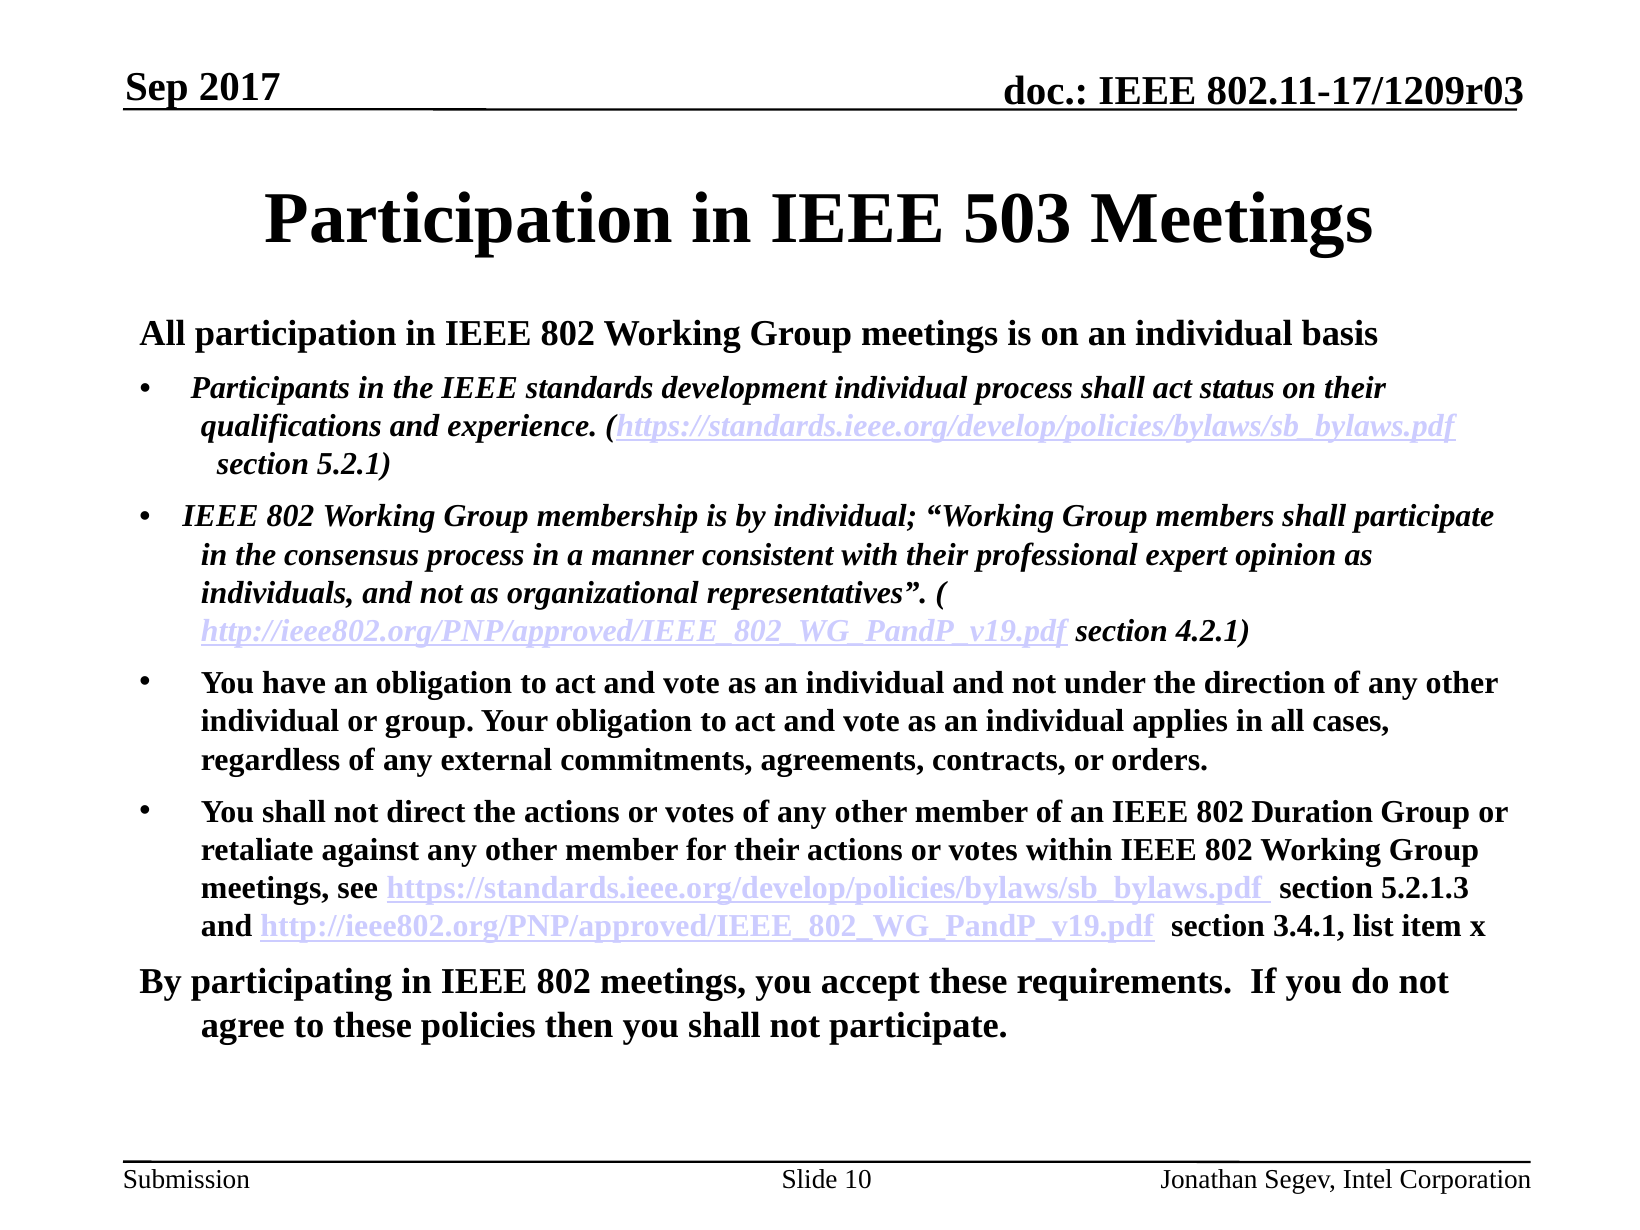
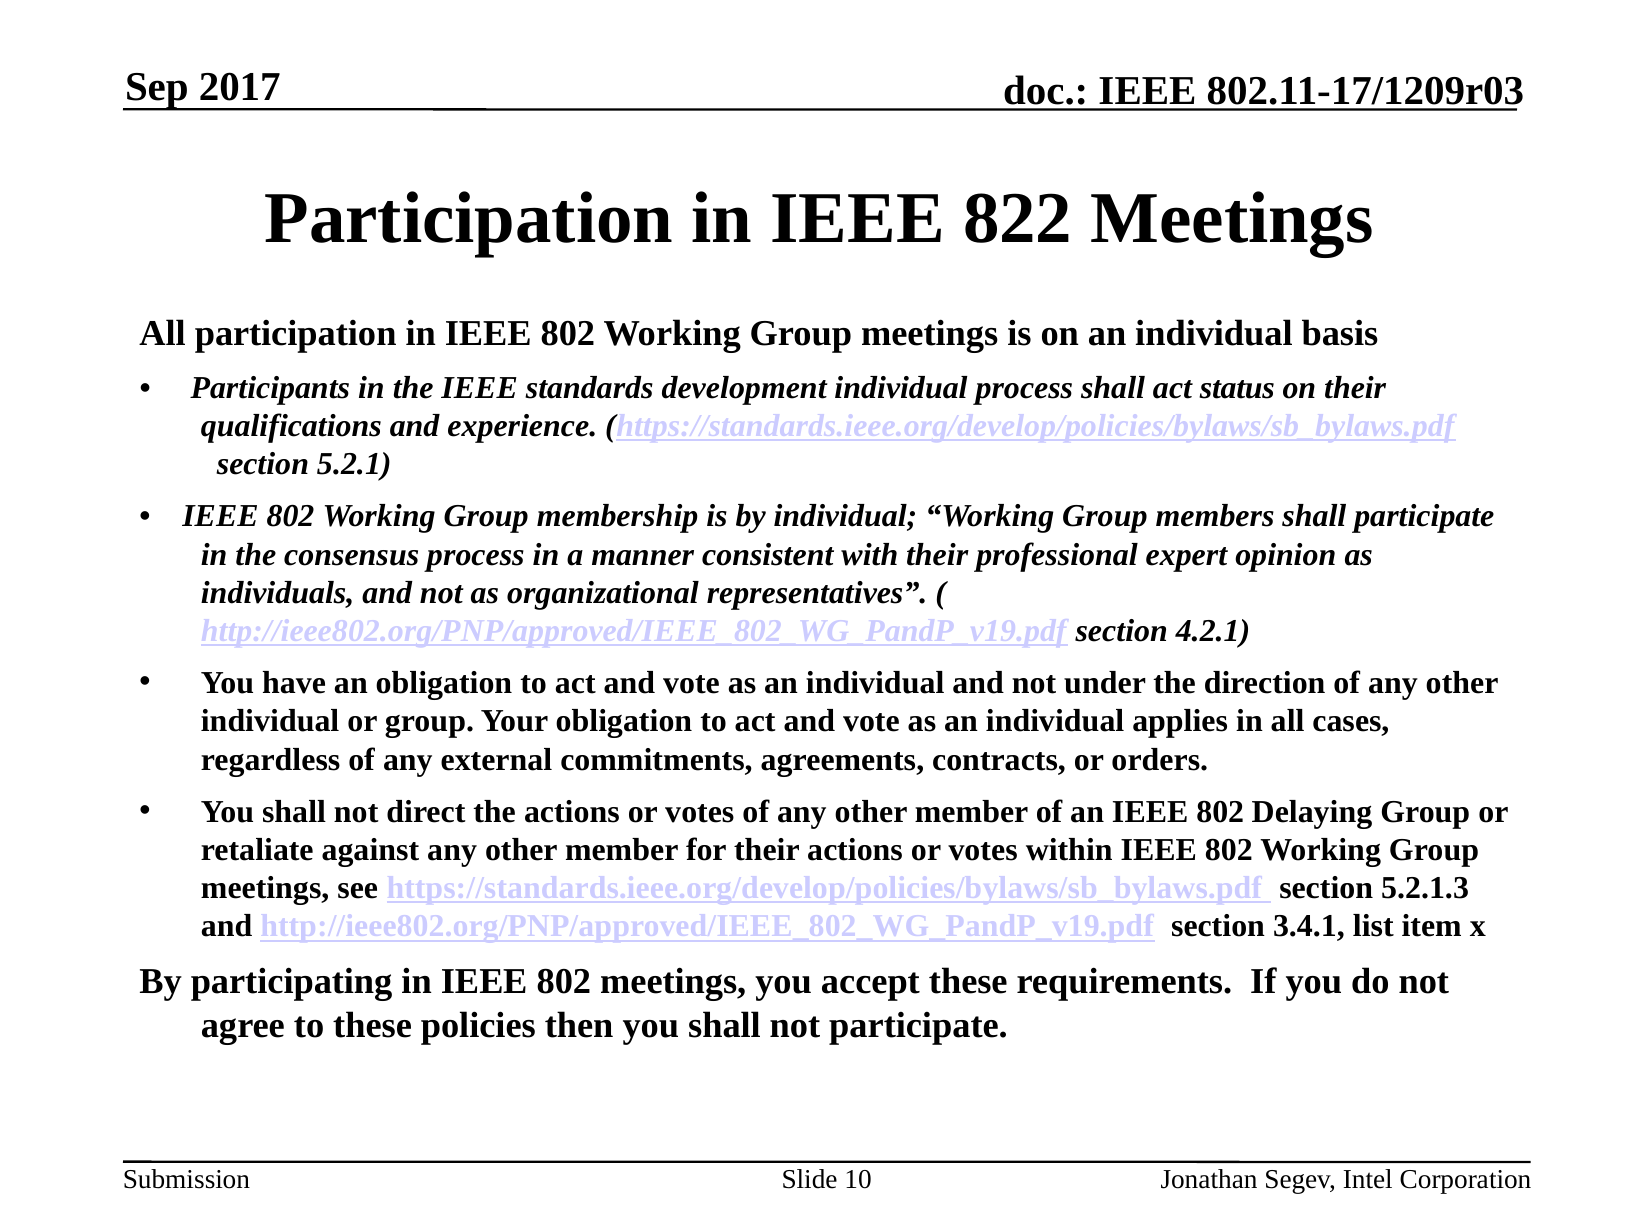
503: 503 -> 822 (1018, 218)
Duration: Duration -> Delaying (1312, 812)
